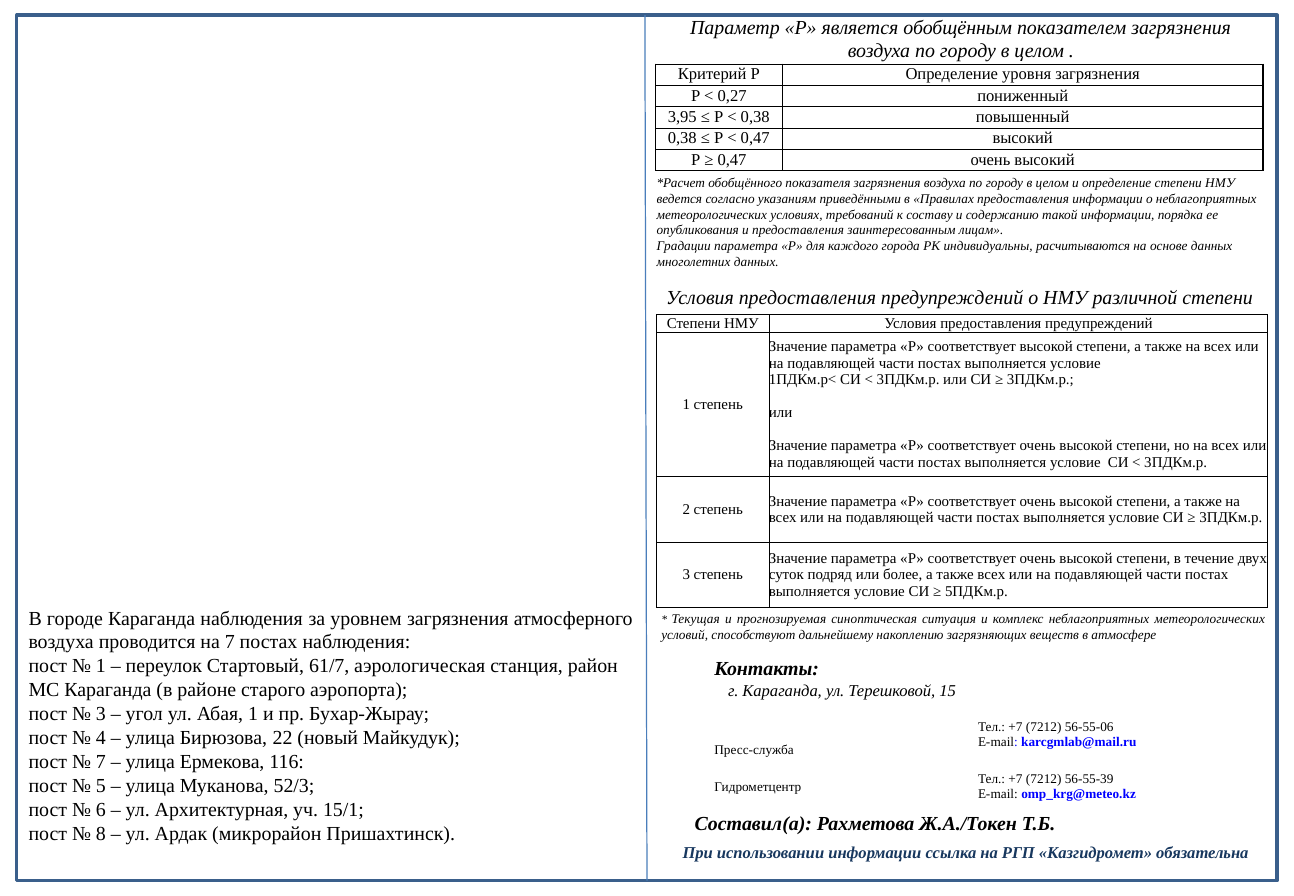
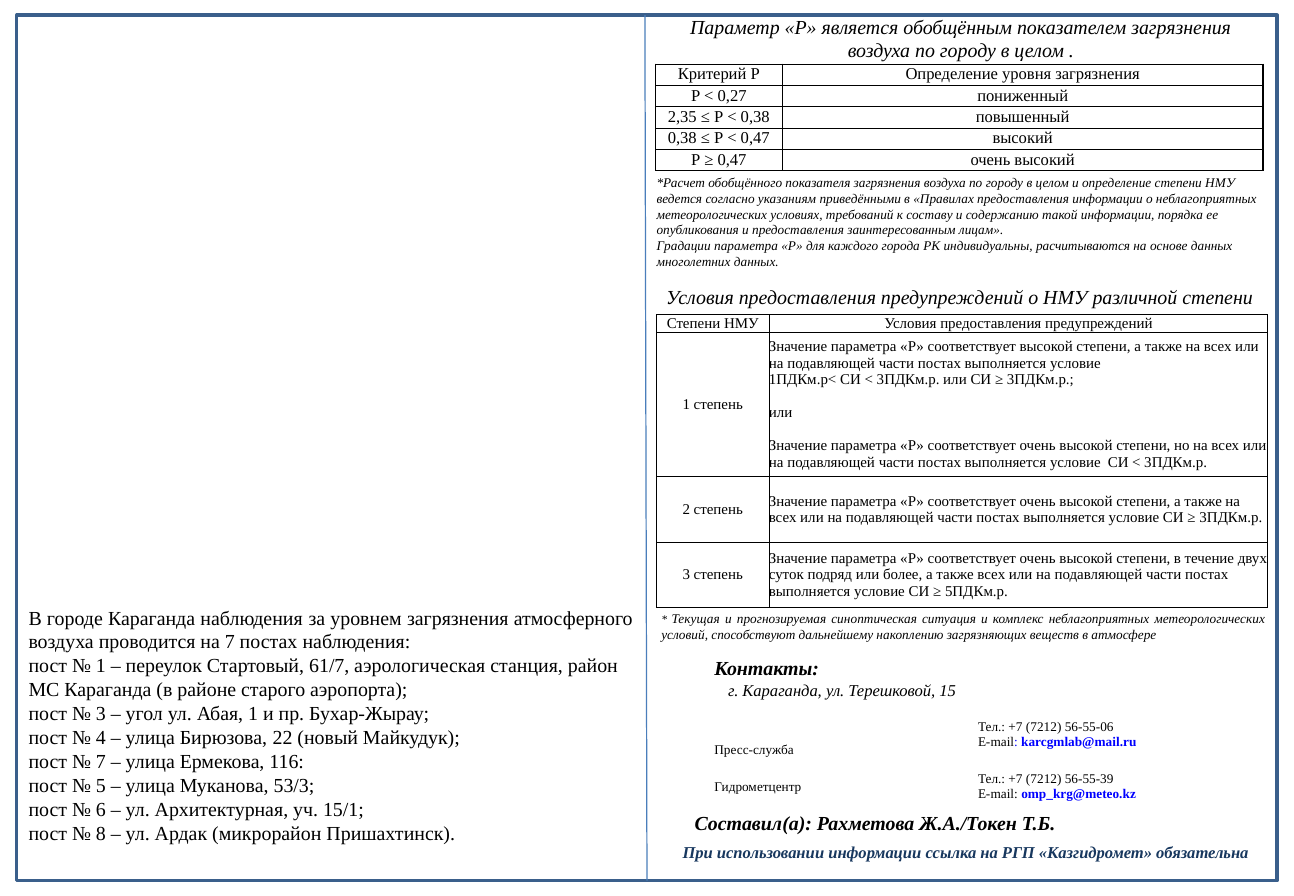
3,95: 3,95 -> 2,35 (682, 117)
52/3: 52/3 -> 53/3 (294, 786)
